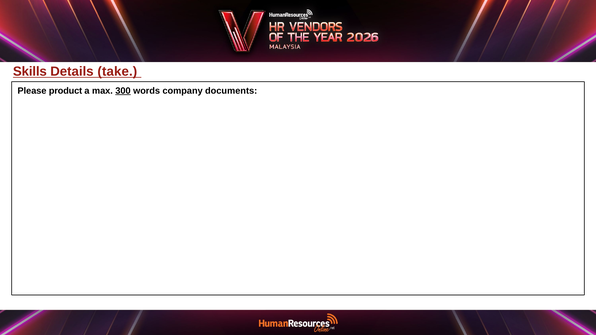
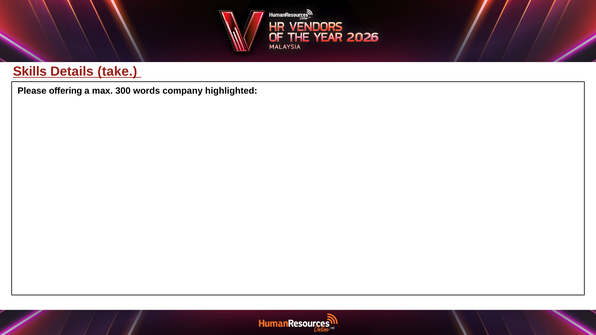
product: product -> offering (66, 91)
300 underline: present -> none (123, 91)
documents: documents -> highlighted (231, 91)
